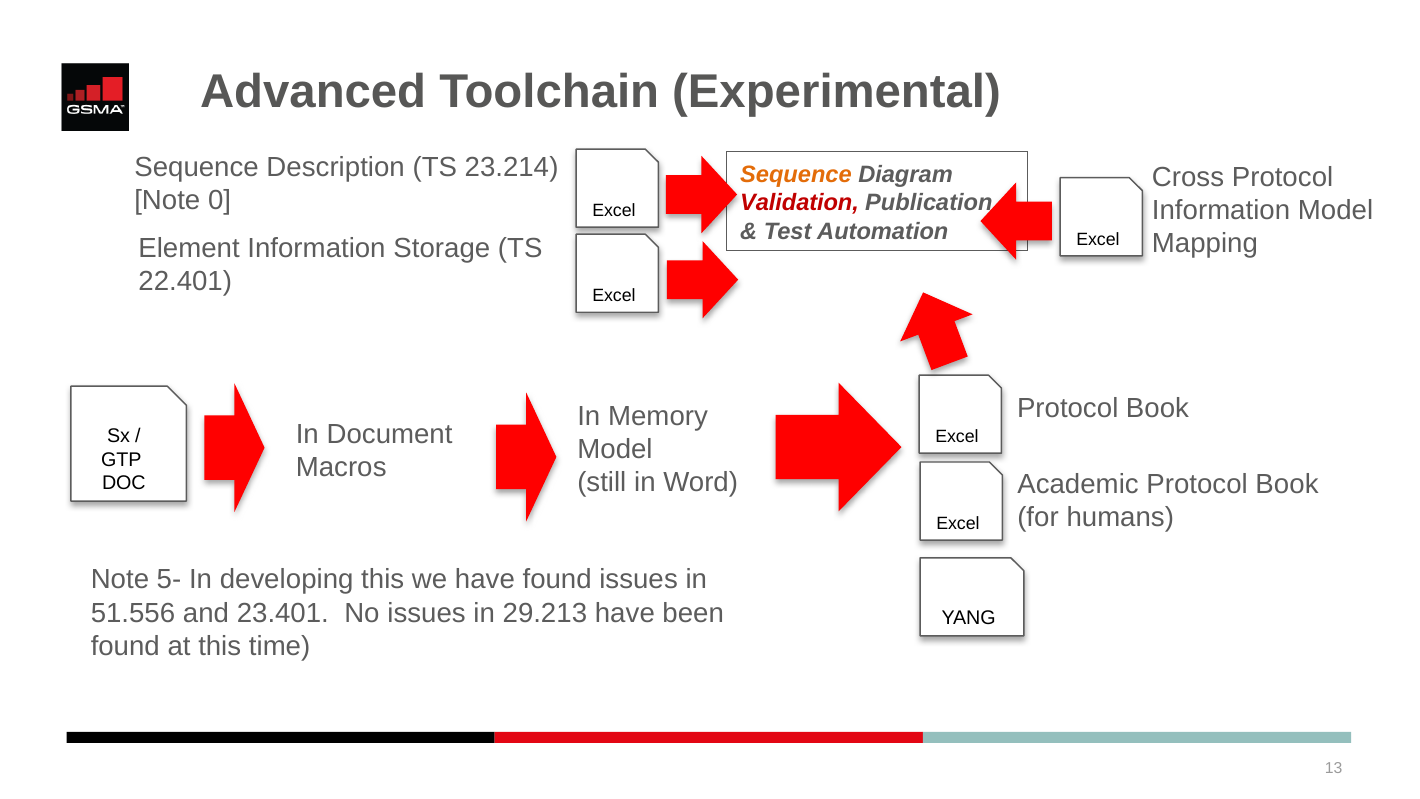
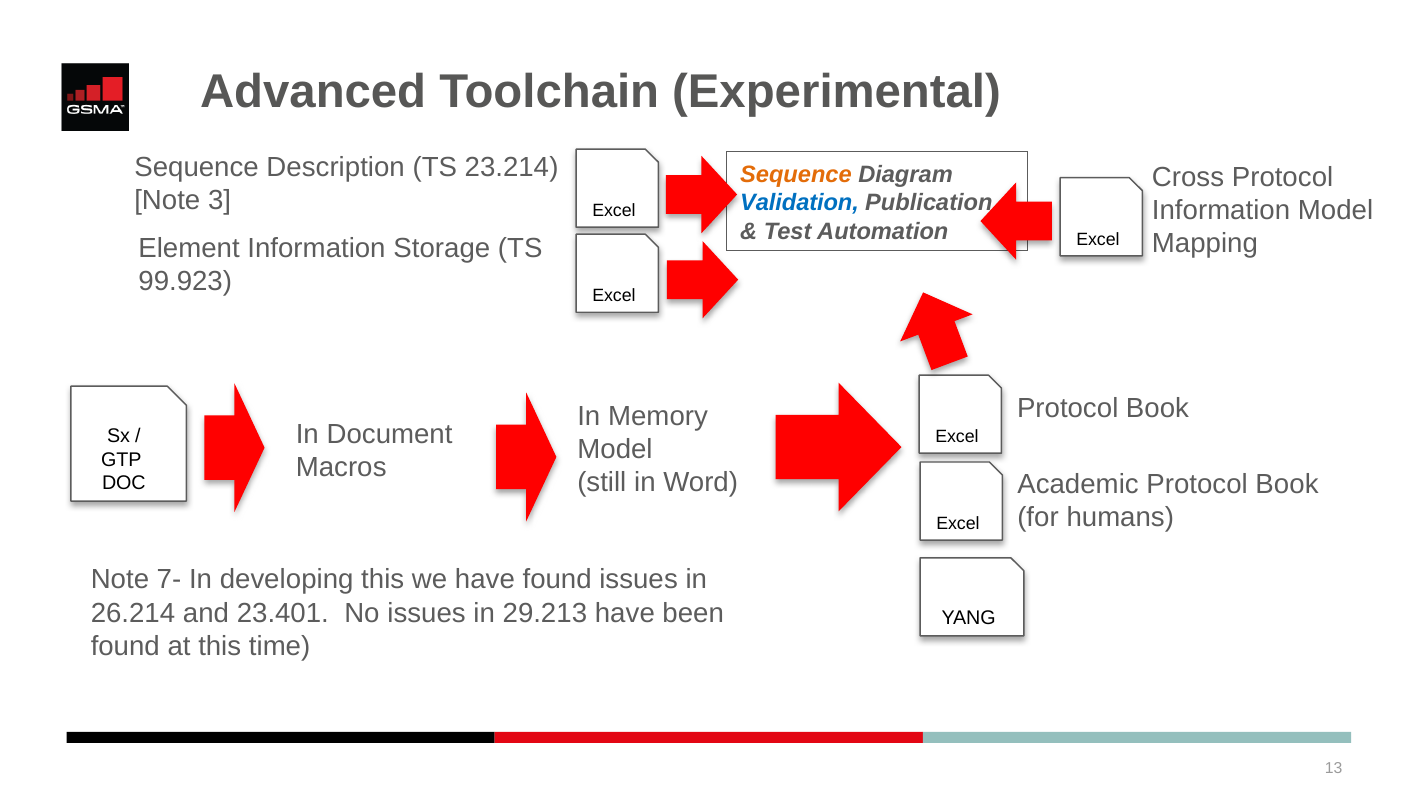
0: 0 -> 3 (220, 201)
Validation colour: red -> blue (800, 203)
22.401: 22.401 -> 99.923 (185, 281)
5-: 5- -> 7- (169, 580)
51.556: 51.556 -> 26.214 (133, 613)
